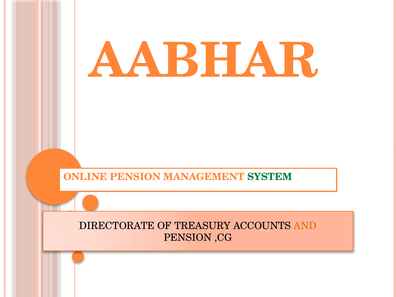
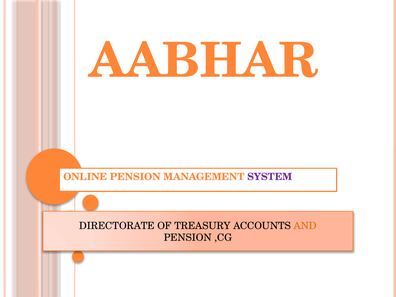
SYSTEM colour: green -> purple (270, 177)
